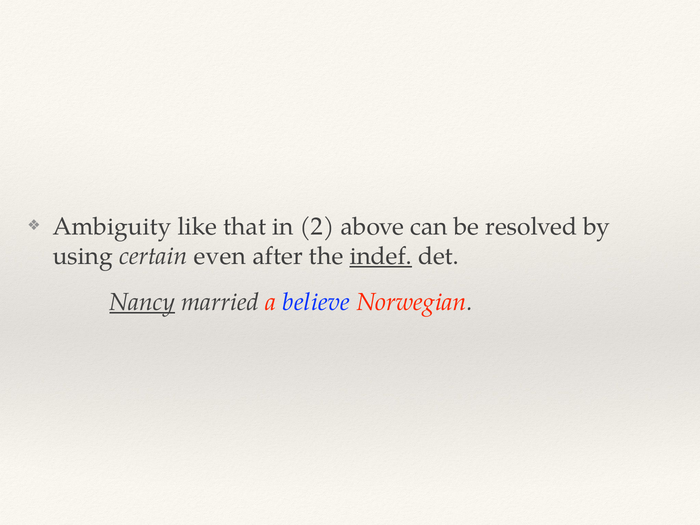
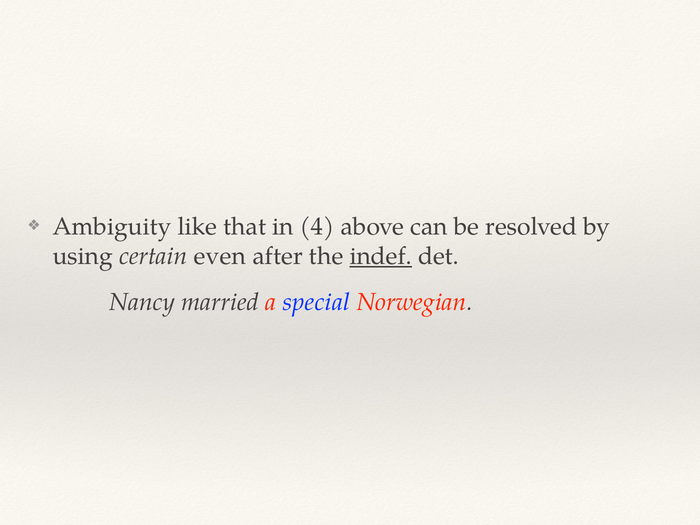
2: 2 -> 4 (317, 226)
Nancy underline: present -> none (142, 302)
believe: believe -> special (316, 302)
